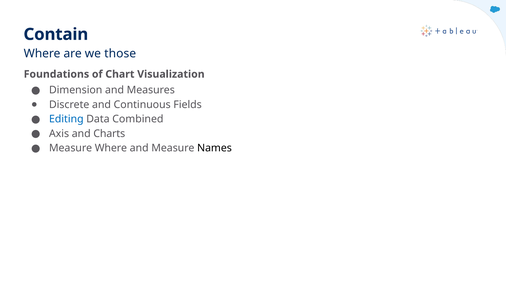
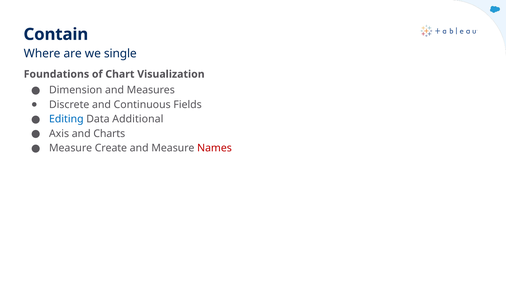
those: those -> single (120, 54)
Combined: Combined -> Additional (138, 119)
Measure Where: Where -> Create (111, 148)
Names colour: black -> red (214, 148)
